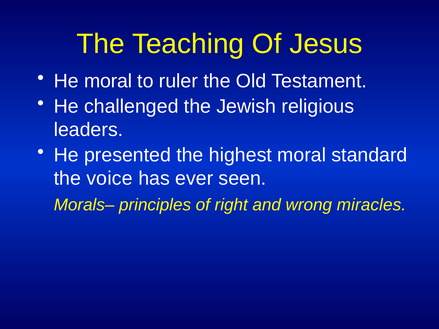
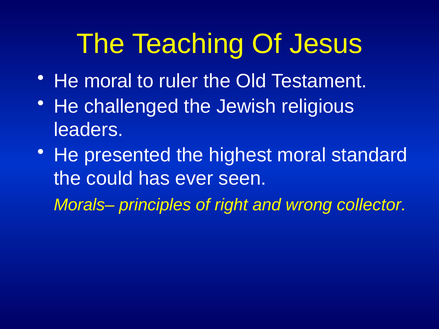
voice: voice -> could (110, 179)
miracles: miracles -> collector (371, 205)
